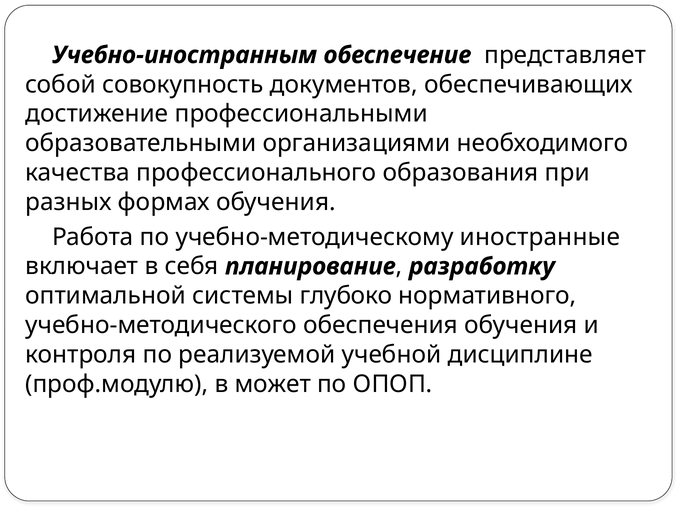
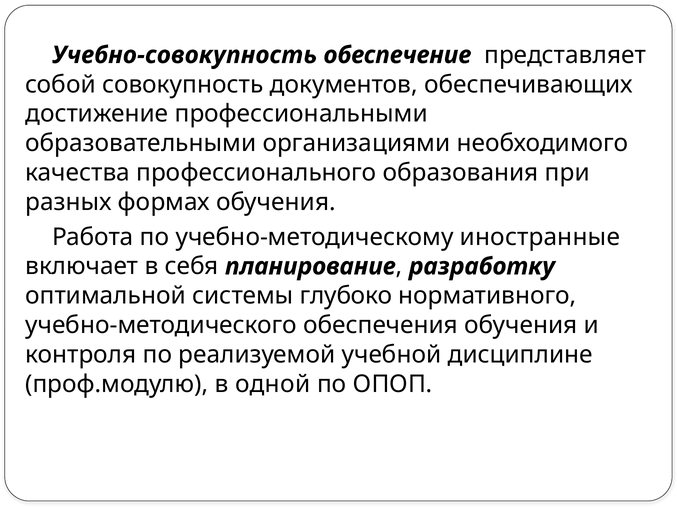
Учебно-иностранным: Учебно-иностранным -> Учебно-совокупность (184, 55)
может: может -> одной (273, 384)
